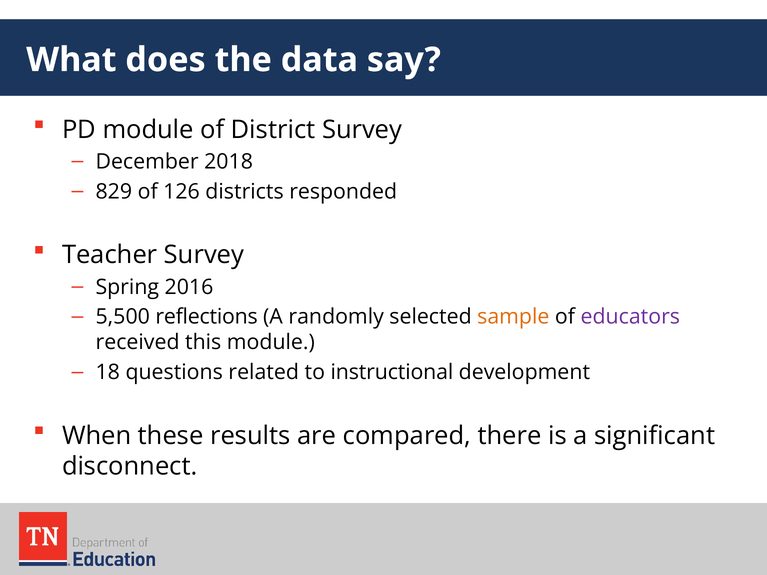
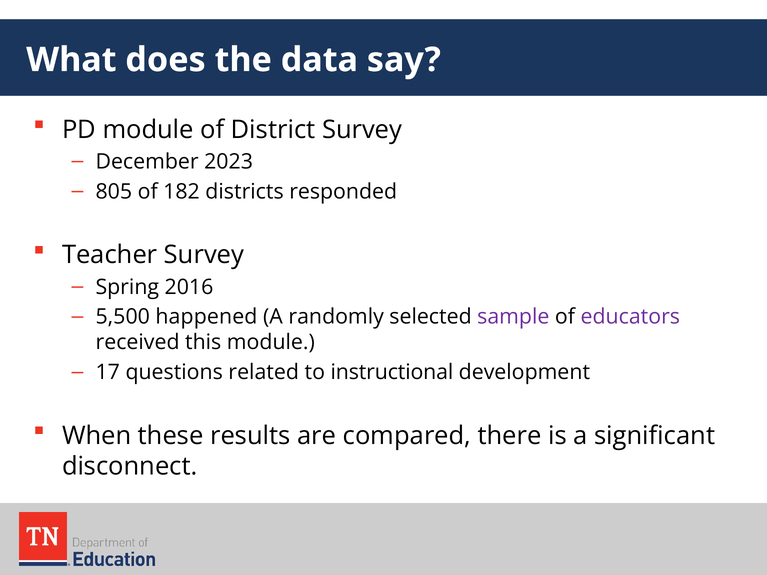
2018: 2018 -> 2023 (229, 162)
829: 829 -> 805 (114, 192)
126: 126 -> 182 (181, 192)
reflections: reflections -> happened (206, 317)
sample colour: orange -> purple (513, 317)
18: 18 -> 17 (108, 372)
